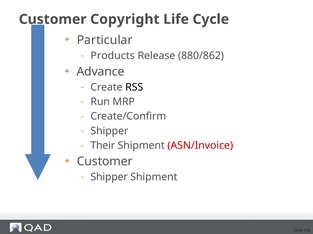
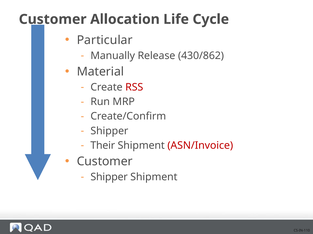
Copyright: Copyright -> Allocation (125, 19)
Products: Products -> Manually (113, 56)
880/862: 880/862 -> 430/862 (201, 56)
Advance: Advance -> Material (100, 72)
RSS colour: black -> red (134, 87)
